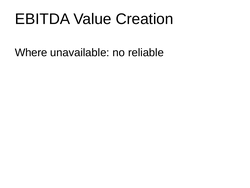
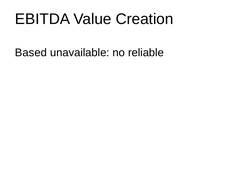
Where: Where -> Based (31, 52)
